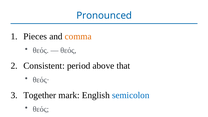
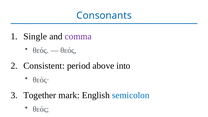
Pronounced: Pronounced -> Consonants (104, 15)
Pieces: Pieces -> Single (35, 36)
comma colour: orange -> purple (78, 36)
that: that -> into (123, 66)
